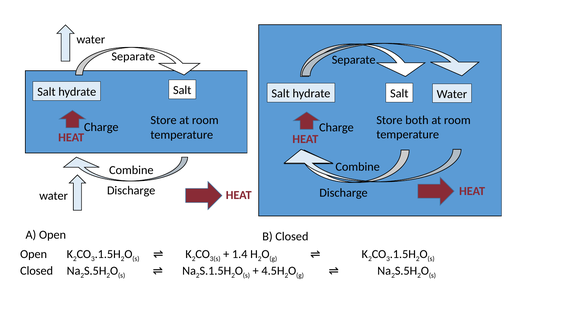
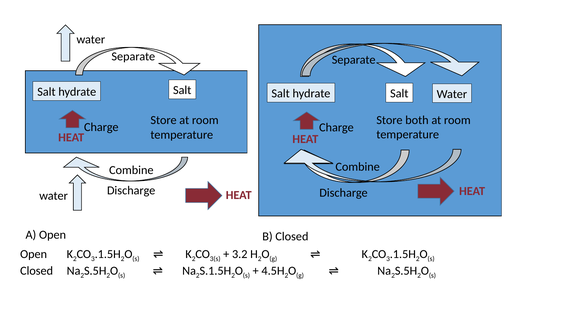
1.4: 1.4 -> 3.2 (240, 254)
